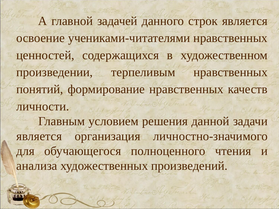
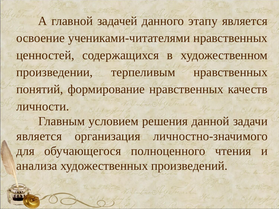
строк: строк -> этапу (203, 21)
